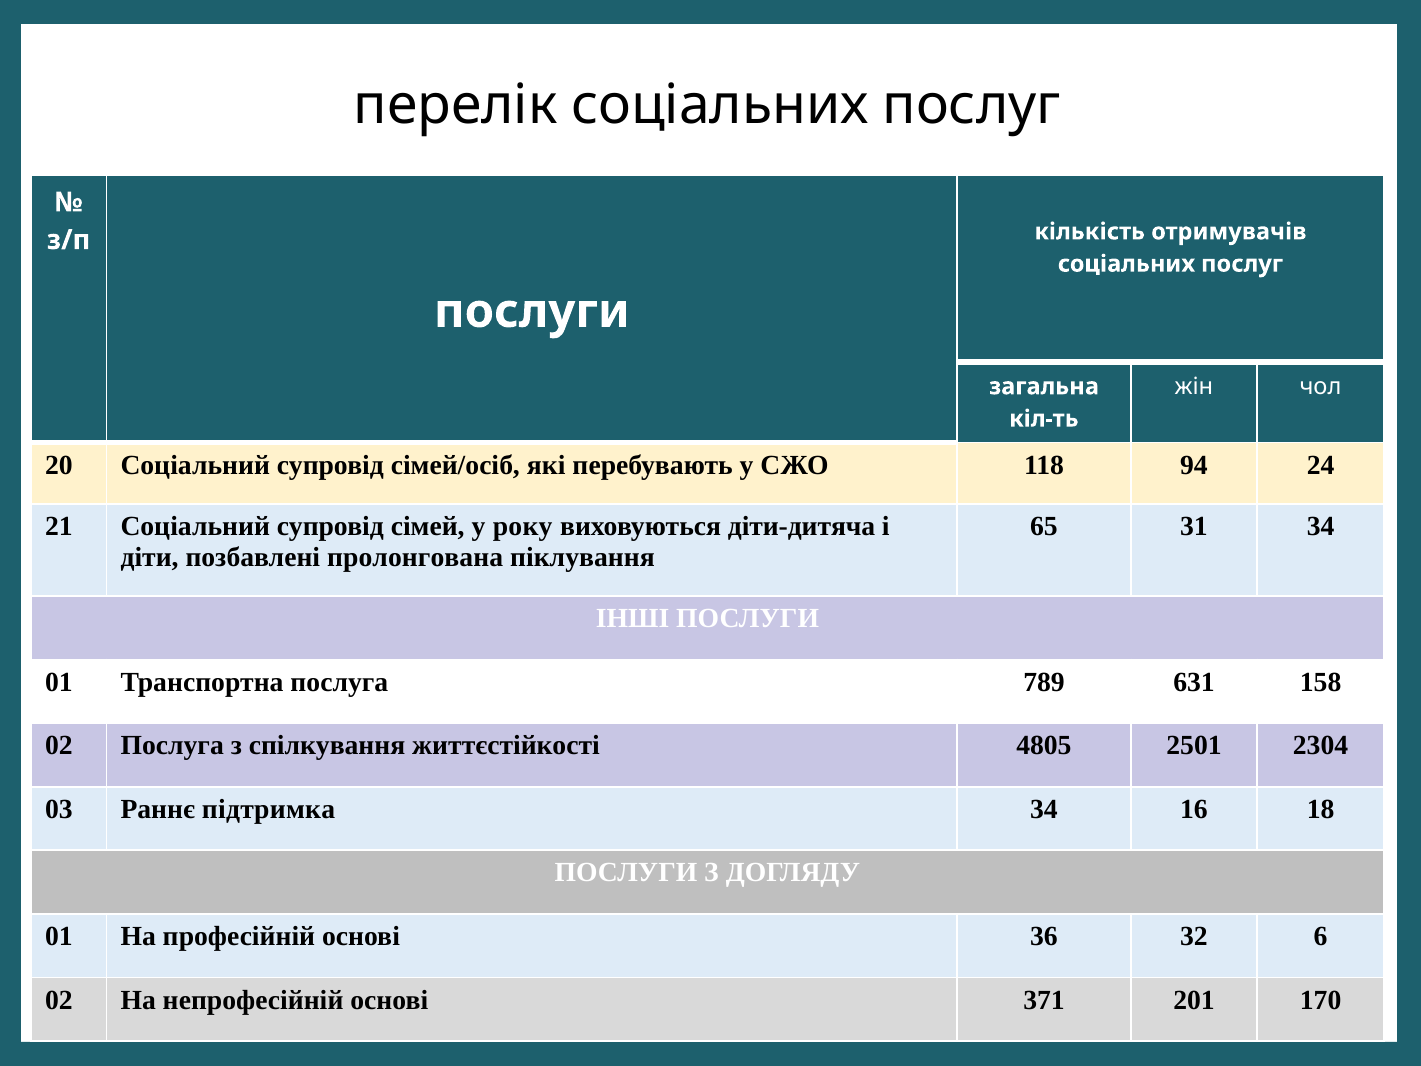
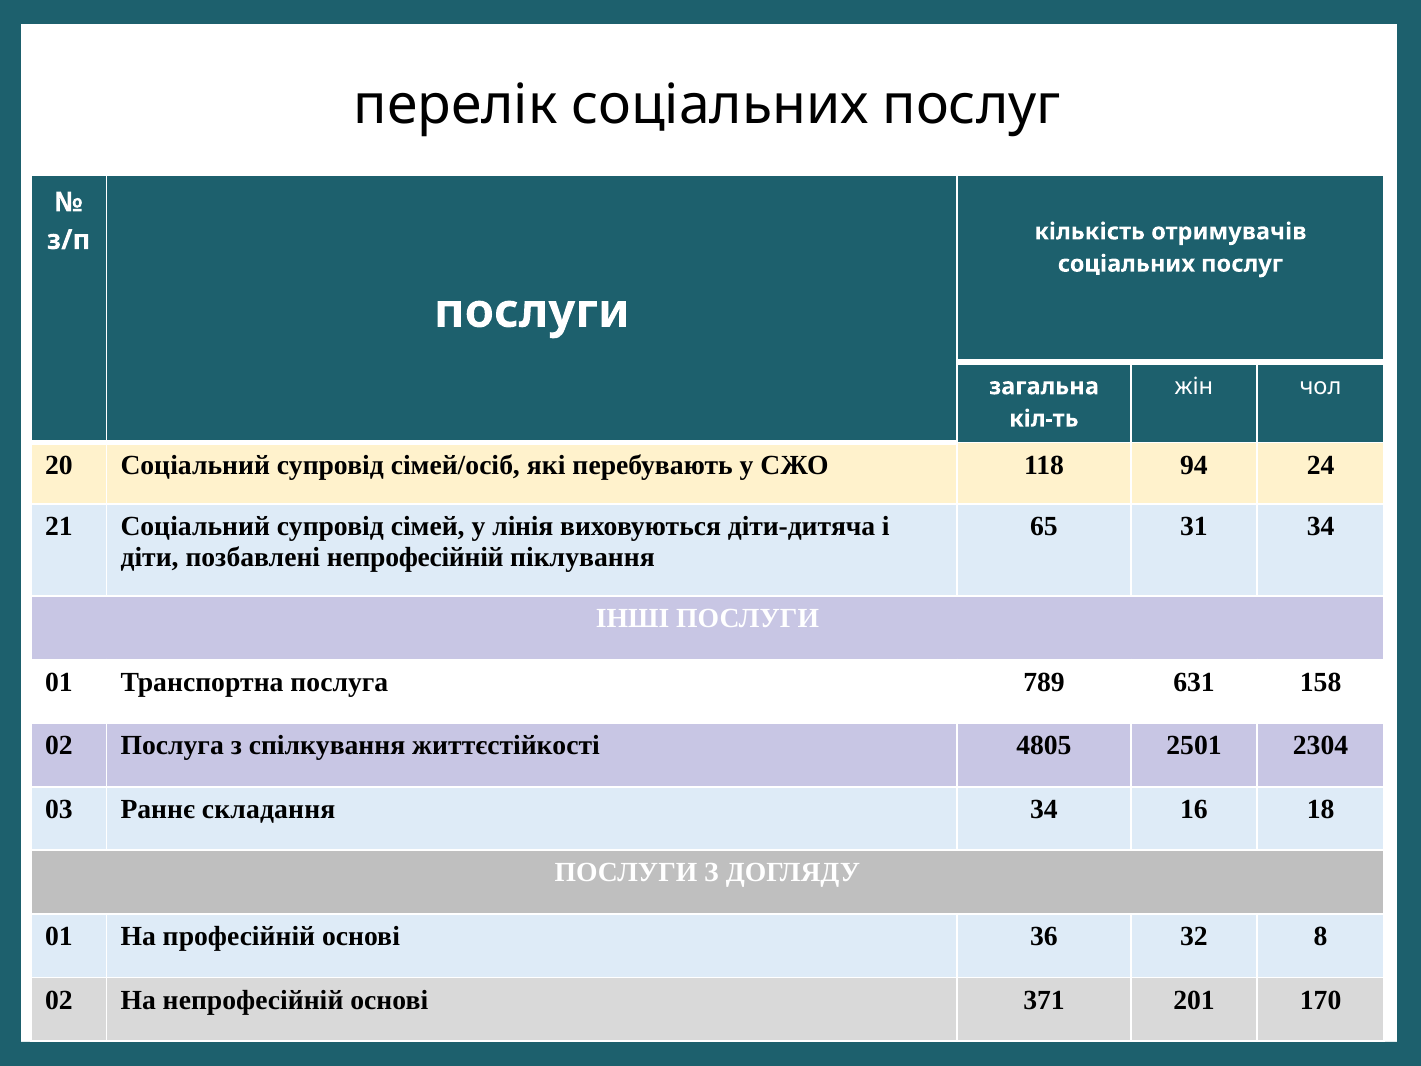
року: року -> лінія (523, 526)
позбавлені пролонгована: пролонгована -> непрофесійній (415, 557)
підтримка: підтримка -> складання (269, 809)
6: 6 -> 8 (1321, 936)
